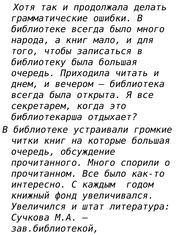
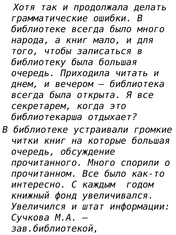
литература: литература -> информации (140, 206)
